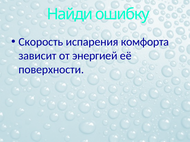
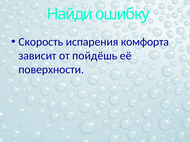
энергией: энергией -> пойдёшь (95, 56)
